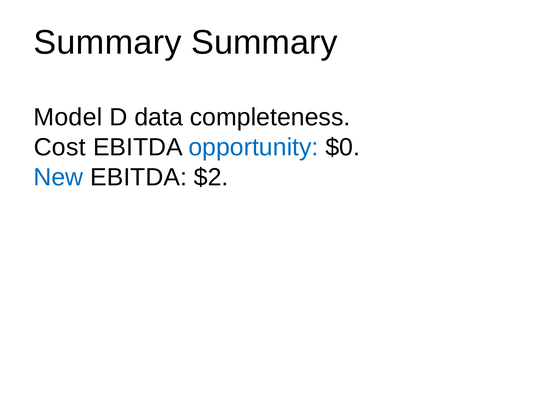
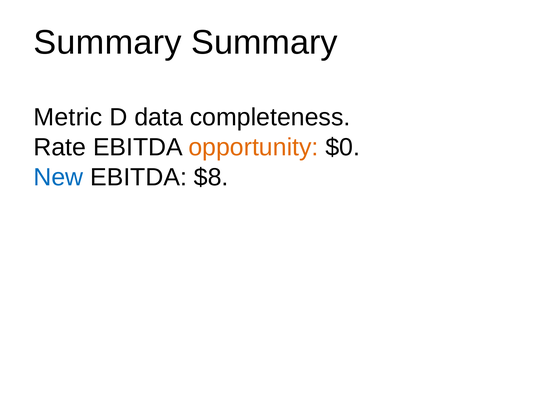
Model: Model -> Metric (68, 117)
Cost: Cost -> Rate (60, 147)
opportunity colour: blue -> orange (253, 147)
$2: $2 -> $8 (211, 177)
